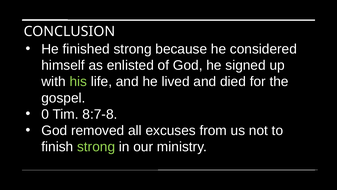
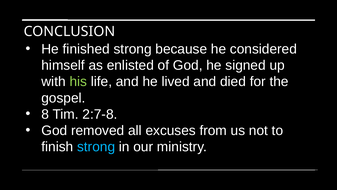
0: 0 -> 8 (45, 114)
8:7-8: 8:7-8 -> 2:7-8 (100, 114)
strong colour: light green -> light blue (96, 147)
